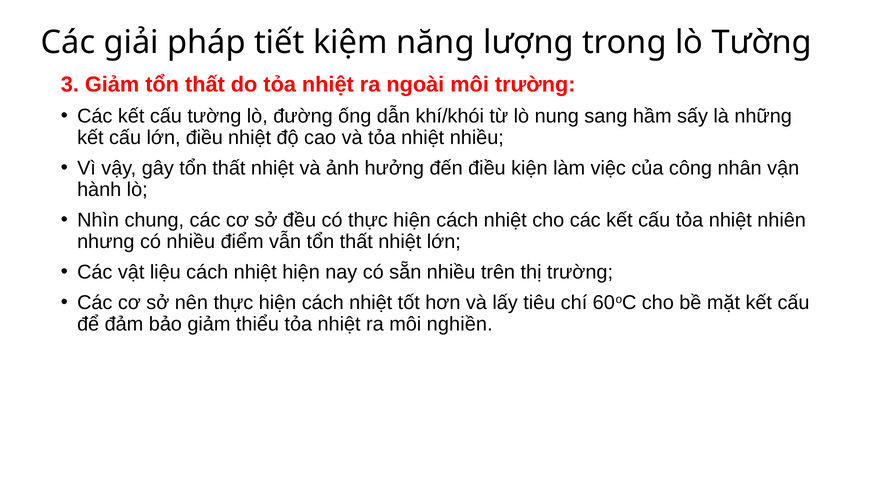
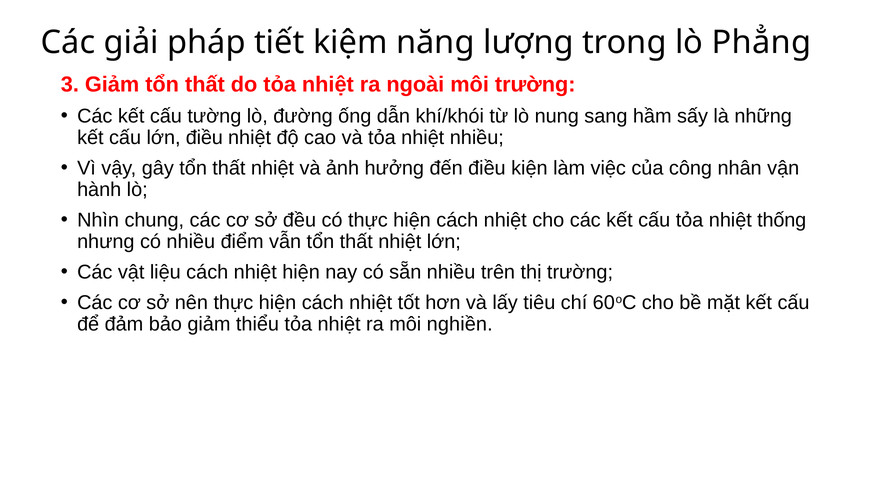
lò Tường: Tường -> Phẳng (762, 42)
nhiên: nhiên -> thống (782, 220)
